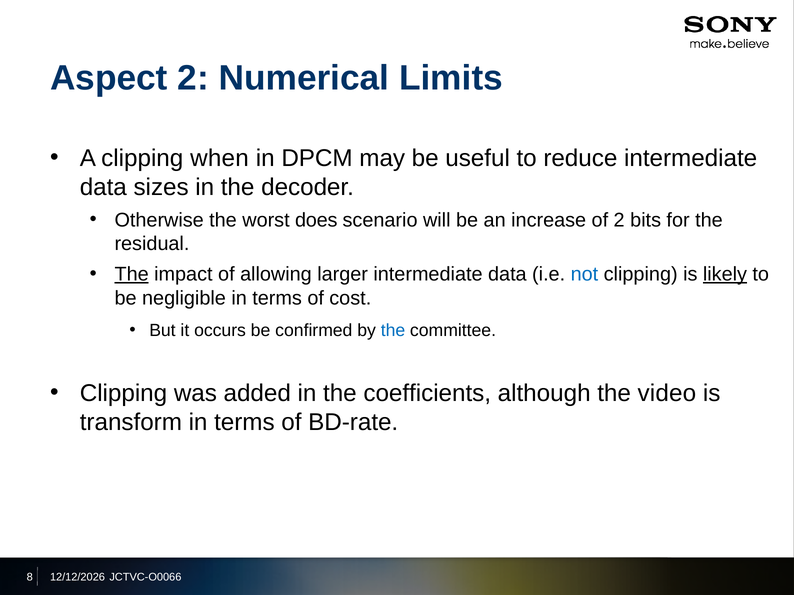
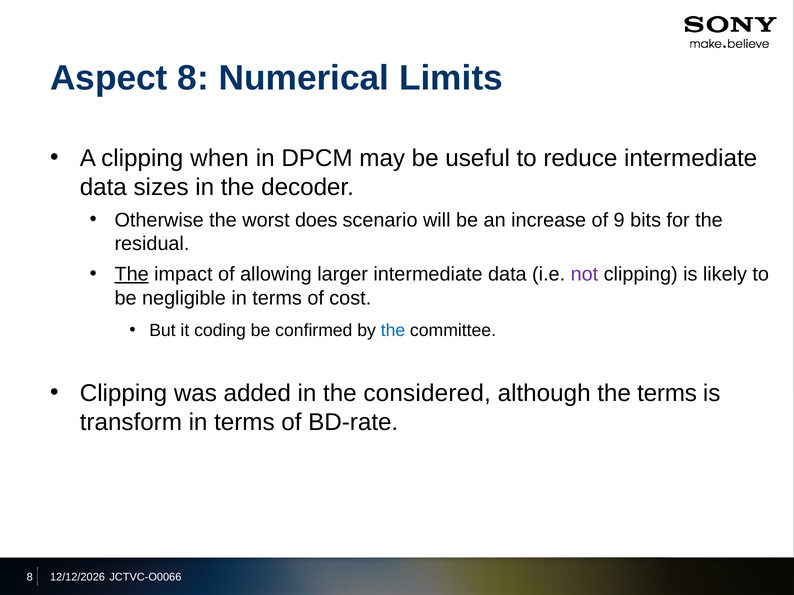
Aspect 2: 2 -> 8 (193, 78)
of 2: 2 -> 9 (619, 220)
not colour: blue -> purple (584, 274)
likely underline: present -> none (725, 274)
occurs: occurs -> coding (220, 331)
coefficients: coefficients -> considered (427, 393)
the video: video -> terms (667, 393)
